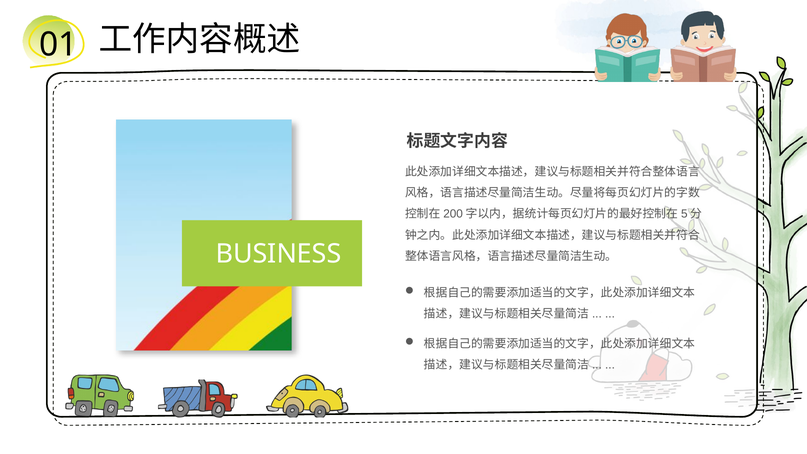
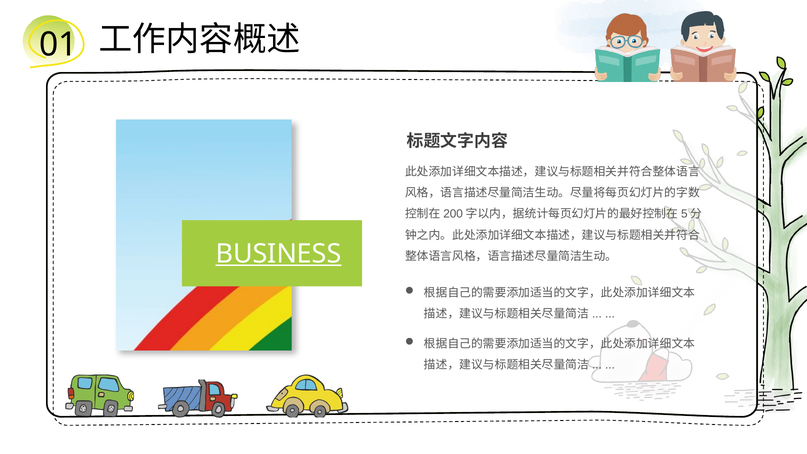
BUSINESS underline: none -> present (279, 254)
